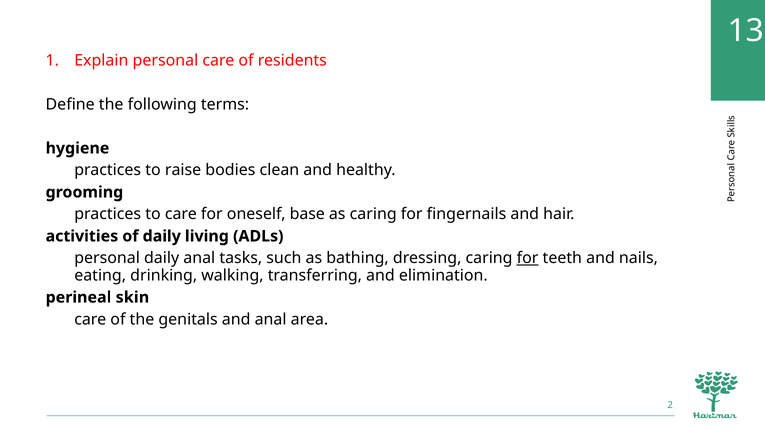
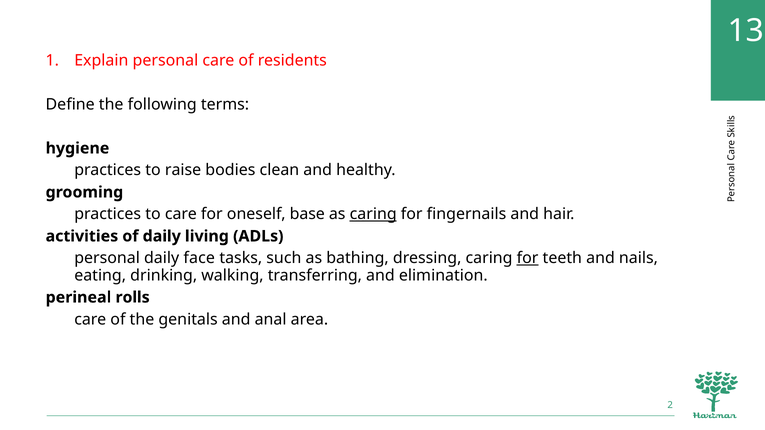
caring underline: none -> present (373, 214)
daily anal: anal -> face (199, 258)
skin: skin -> rolls (133, 298)
